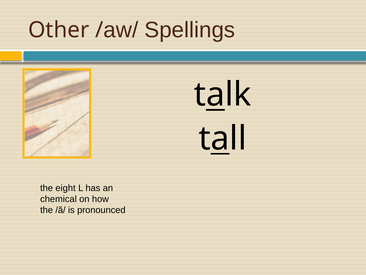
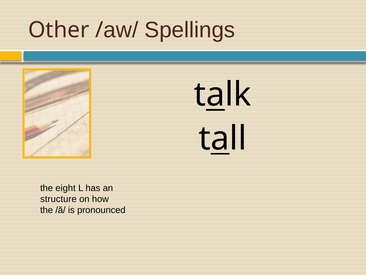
chemical: chemical -> structure (58, 199)
